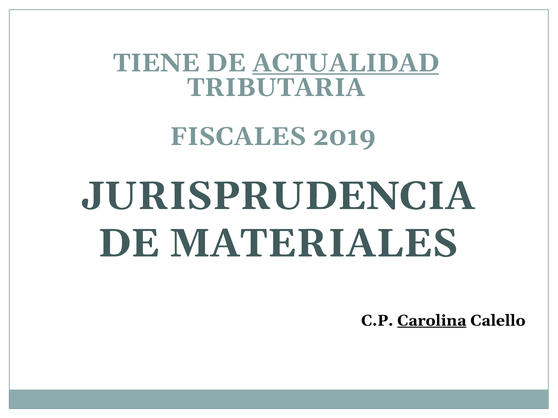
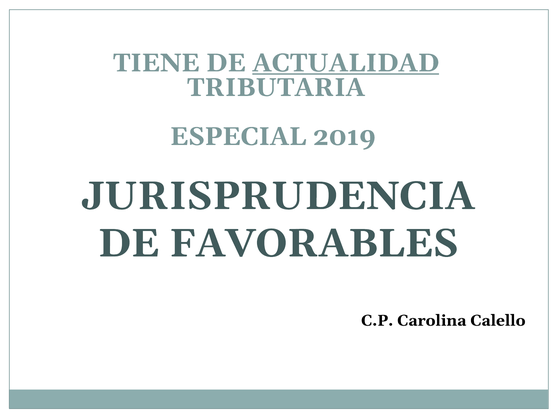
FISCALES: FISCALES -> ESPECIAL (238, 137)
MATERIALES: MATERIALES -> FAVORABLES (314, 244)
Carolina underline: present -> none (432, 321)
